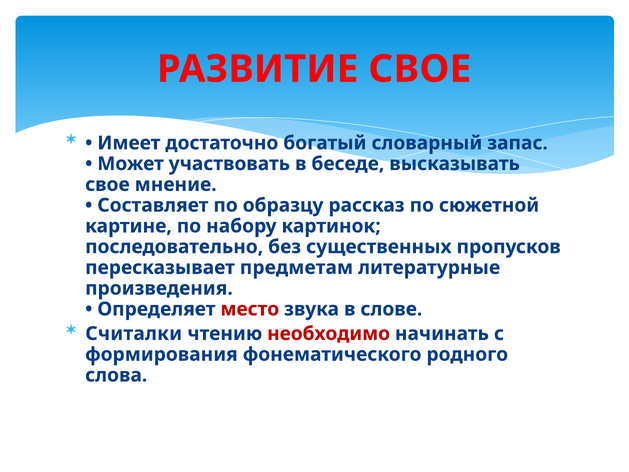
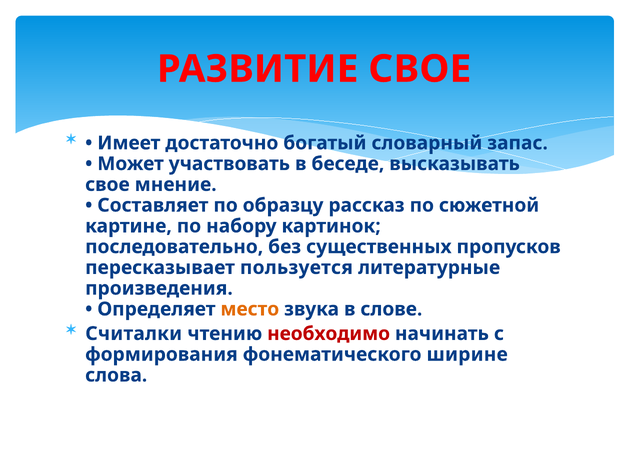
предметам: предметам -> пользуется (296, 267)
место colour: red -> orange (250, 309)
родного: родного -> ширине (467, 354)
